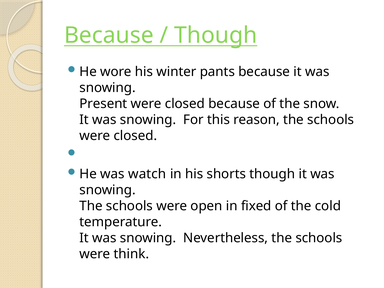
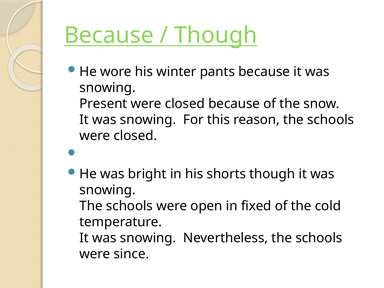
watch: watch -> bright (147, 174)
think: think -> since (131, 254)
